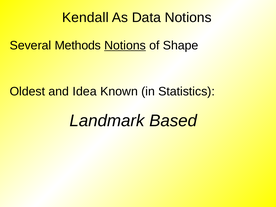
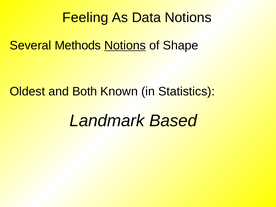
Kendall: Kendall -> Feeling (85, 18)
Idea: Idea -> Both (85, 92)
